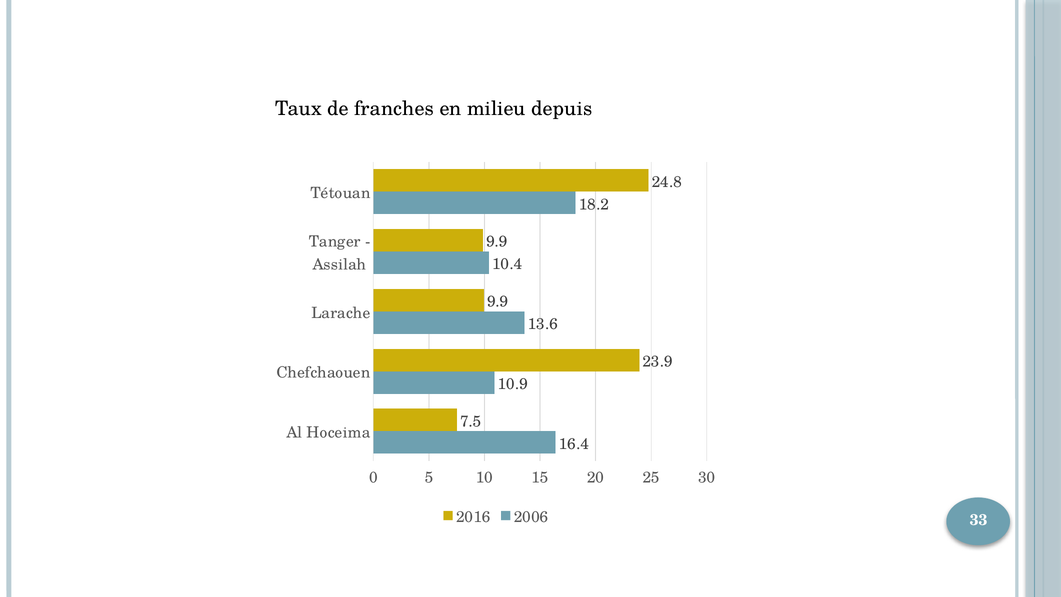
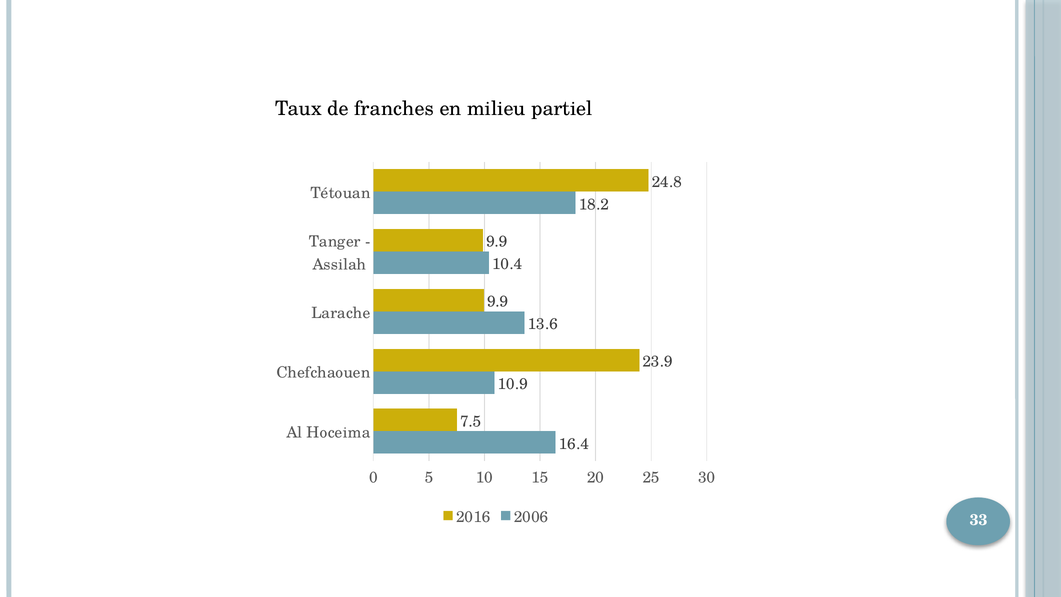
depuis: depuis -> partiel (562, 109)
